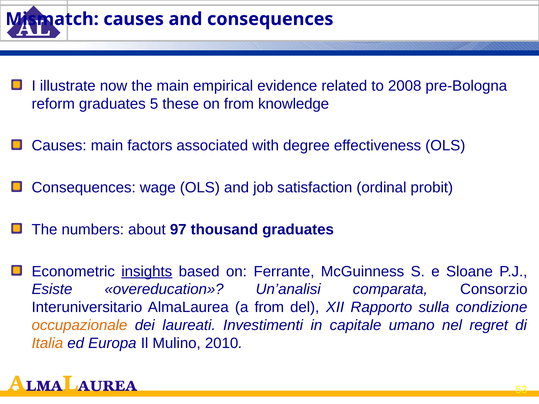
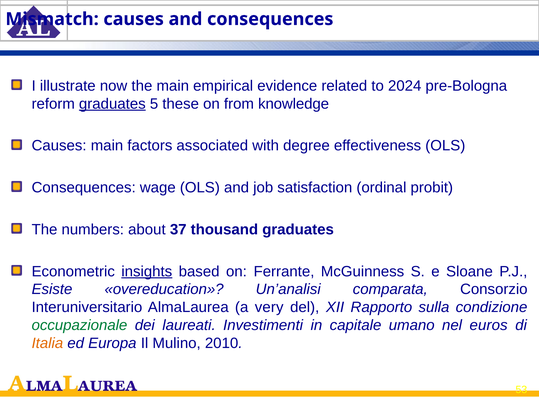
2008: 2008 -> 2024 (405, 86)
graduates underline: none -> present (112, 104)
97: 97 -> 37 (178, 230)
a from: from -> very (269, 308)
occupazionale colour: orange -> green (79, 326)
regret: regret -> euros (489, 326)
